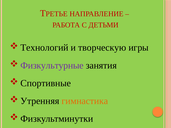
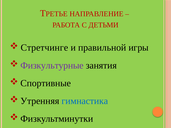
Технологий: Технологий -> Стретчинге (44, 48)
творческую: творческую -> правильной (102, 48)
гимнастика colour: orange -> blue (85, 101)
